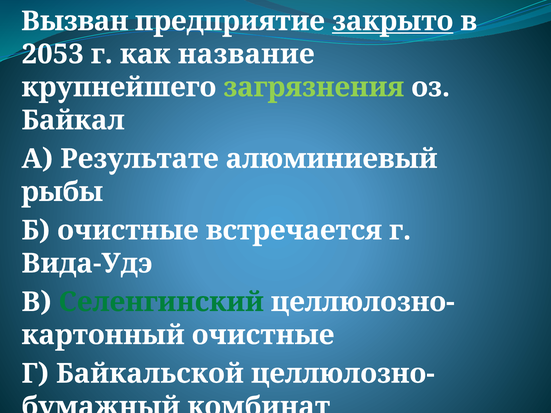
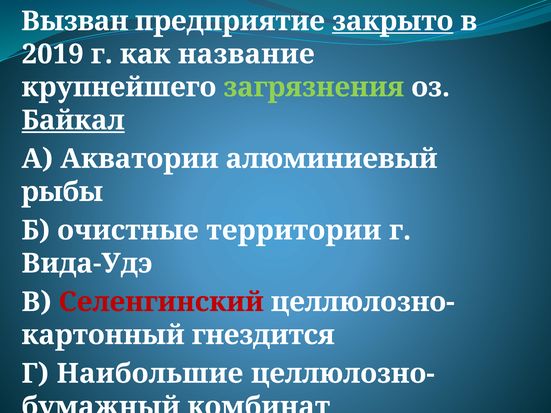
2053: 2053 -> 2019 (53, 54)
Байкал underline: none -> present (73, 120)
Результате: Результате -> Акватории (139, 159)
встречается: встречается -> территории (294, 231)
Селенгинский colour: green -> red (161, 302)
очистные: очистные -> гнездится (263, 335)
Байкальской: Байкальской -> Наибольшие (150, 374)
